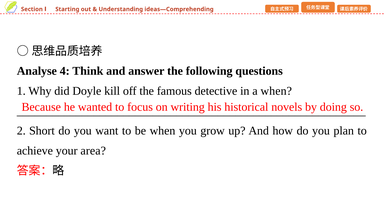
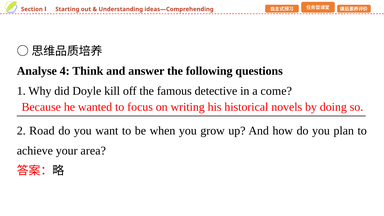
a when: when -> come (276, 91)
Short: Short -> Road (42, 131)
